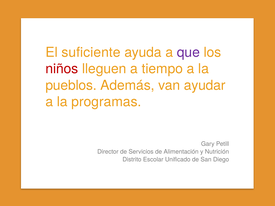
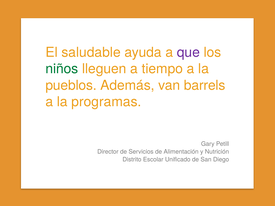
suficiente: suficiente -> saludable (91, 52)
niños colour: red -> green (62, 69)
ayudar: ayudar -> barrels (205, 85)
